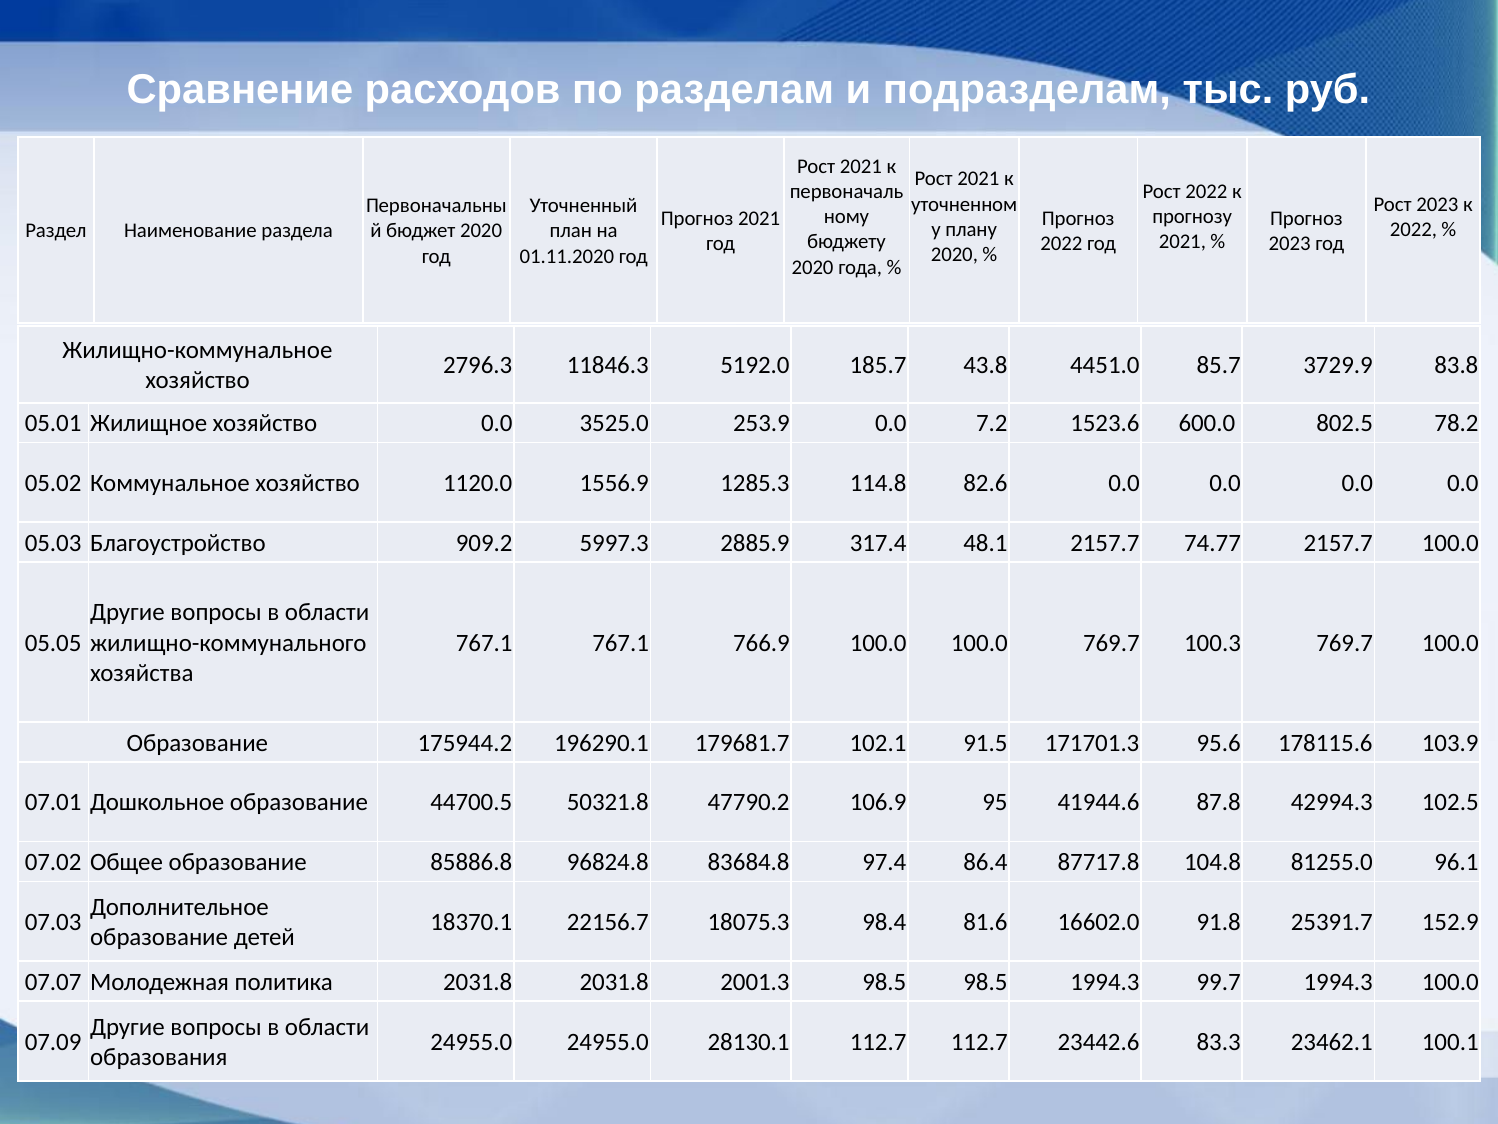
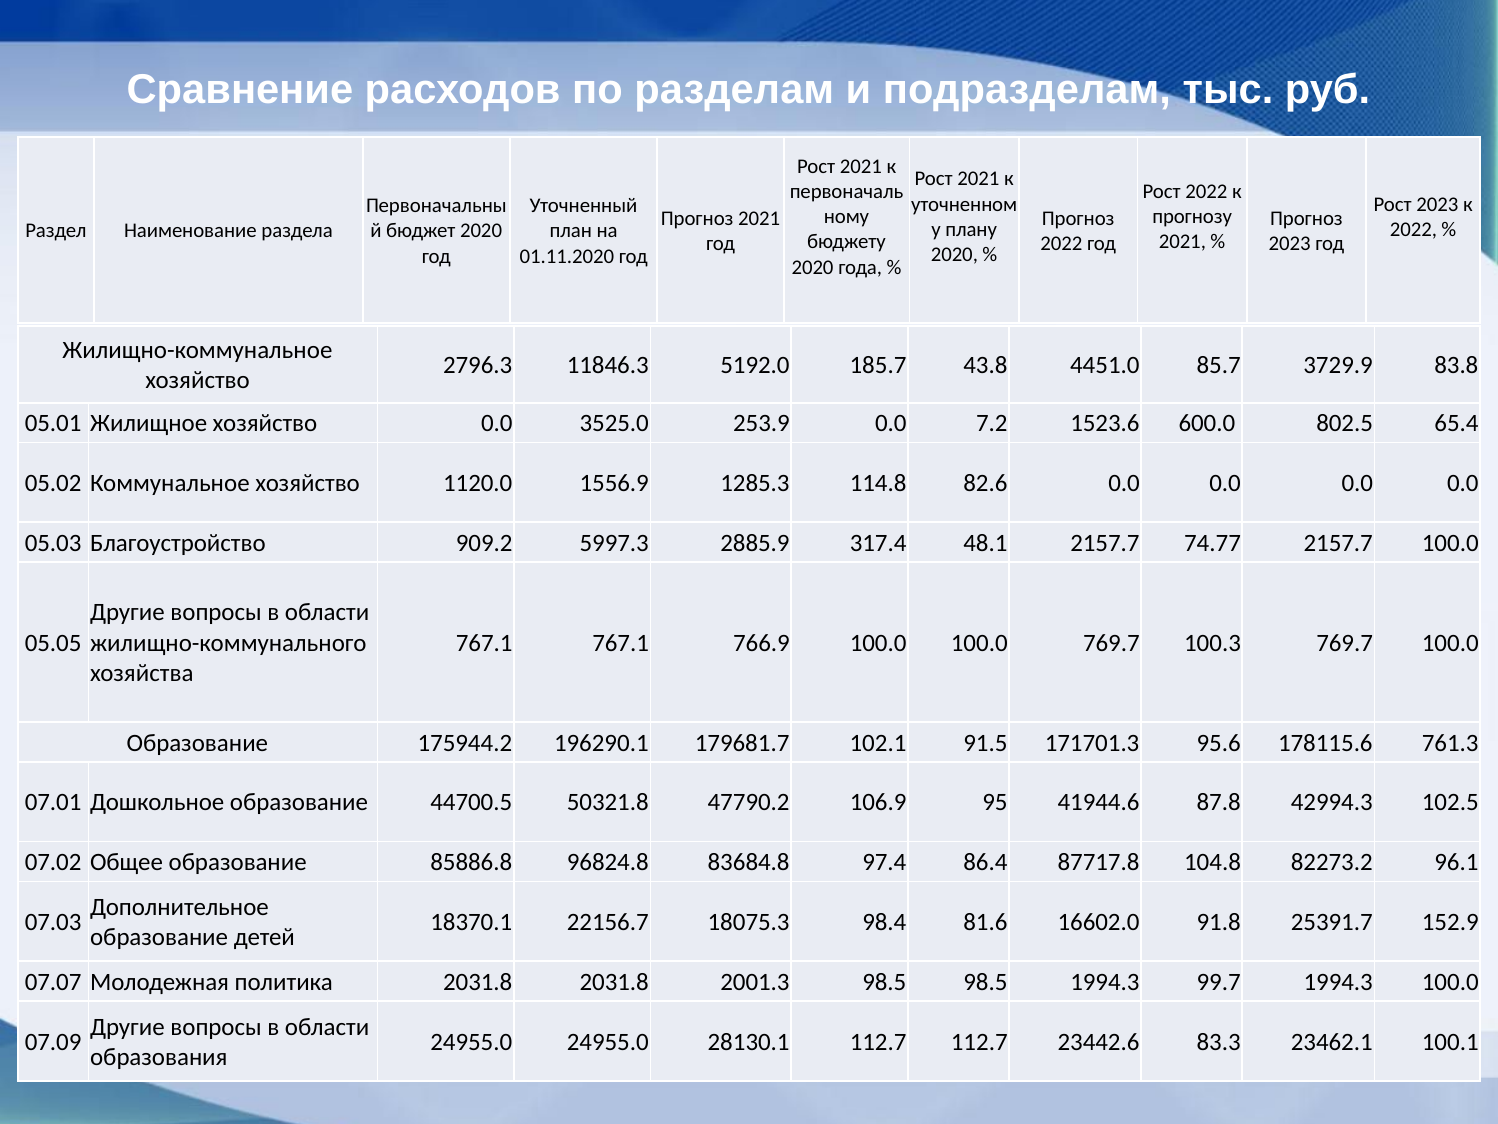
78.2: 78.2 -> 65.4 (1456, 423)
103.9: 103.9 -> 761.3 (1450, 743)
81255.0: 81255.0 -> 82273.2 (1332, 862)
